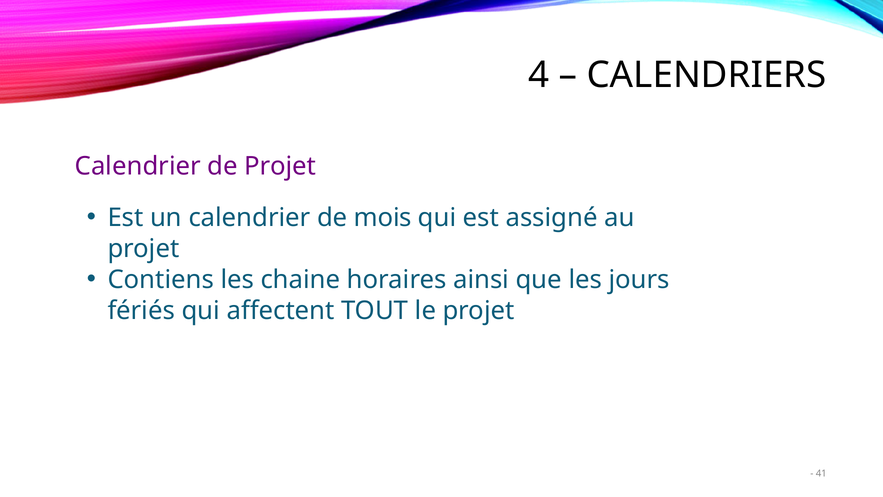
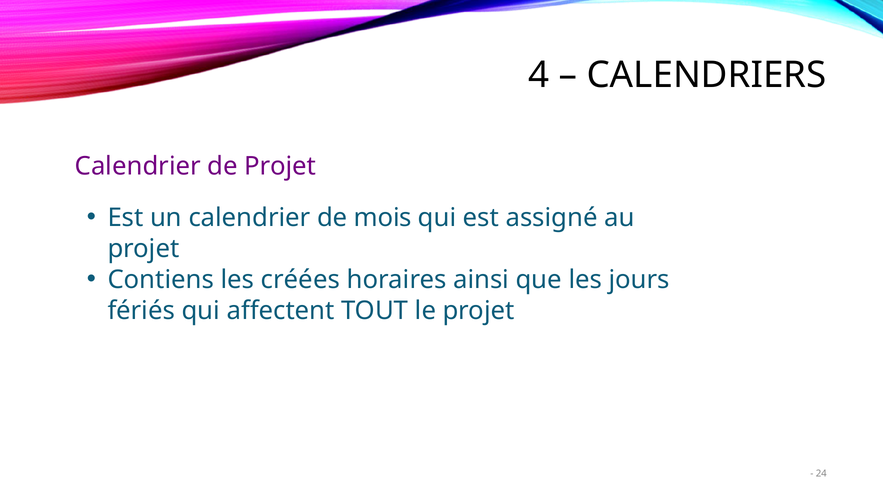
chaine: chaine -> créées (300, 279)
41: 41 -> 24 (821, 473)
